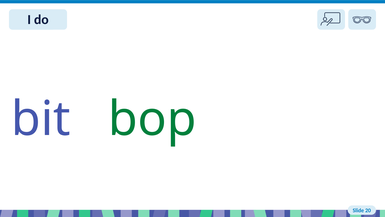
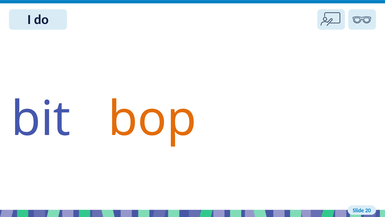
bop colour: green -> orange (152, 119)
